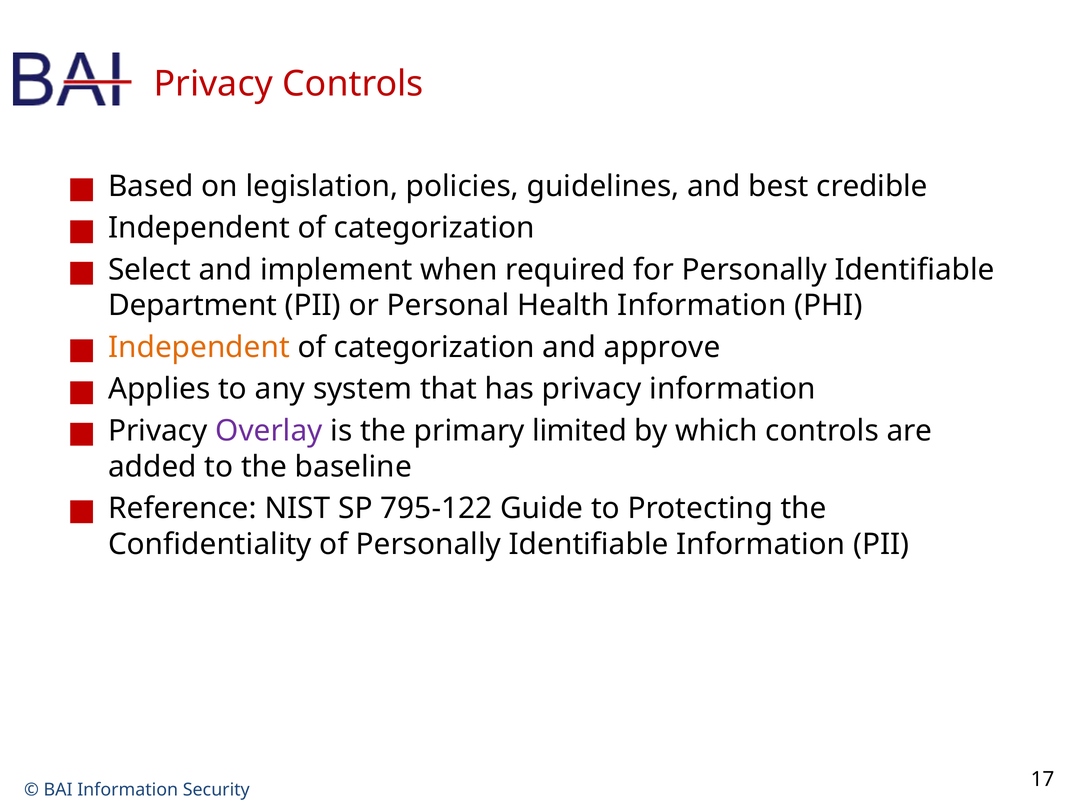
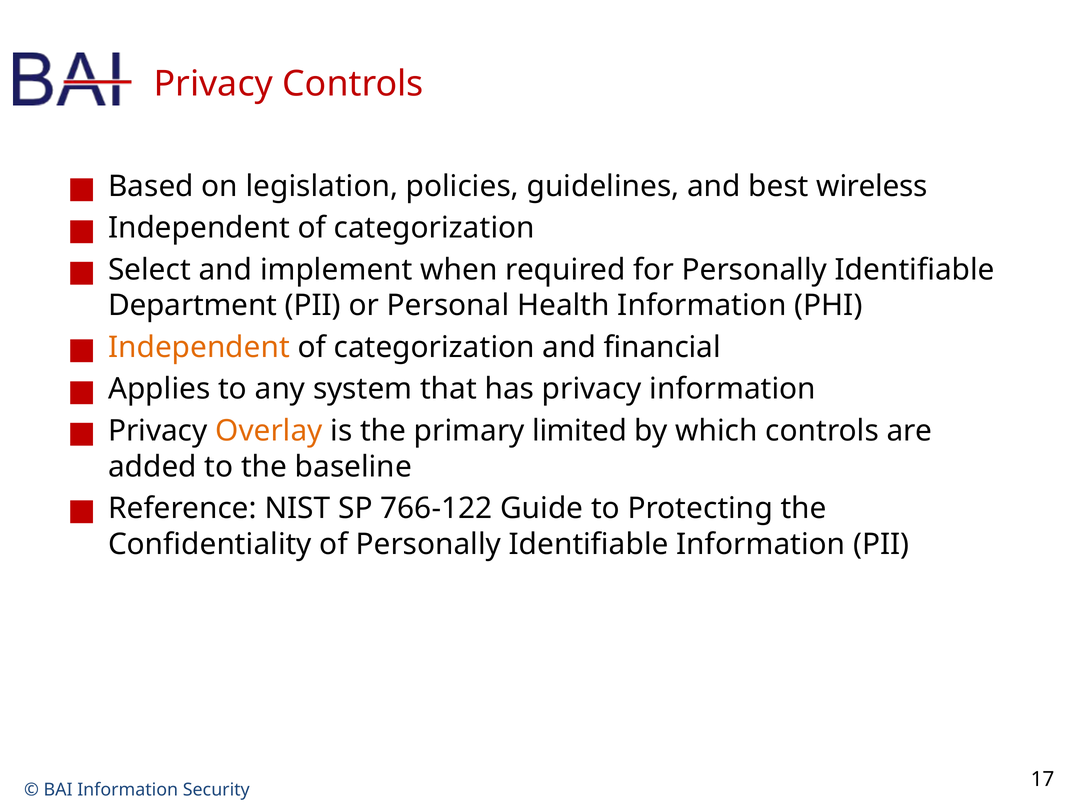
credible: credible -> wireless (872, 186)
approve: approve -> financial (662, 347)
Overlay colour: purple -> orange (269, 431)
795-122: 795-122 -> 766-122 (436, 508)
